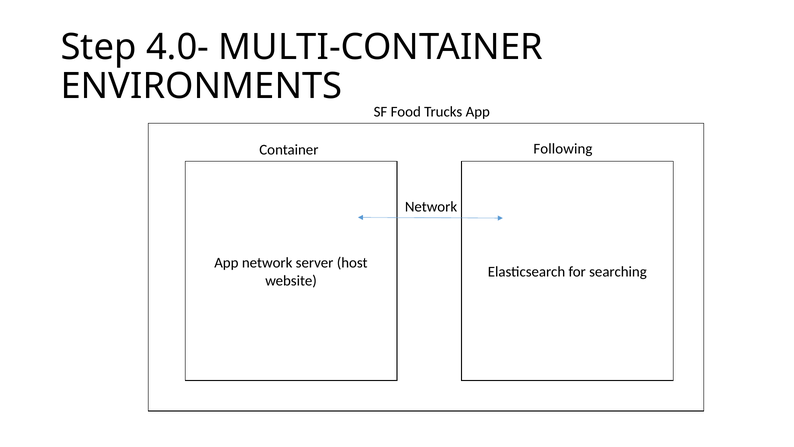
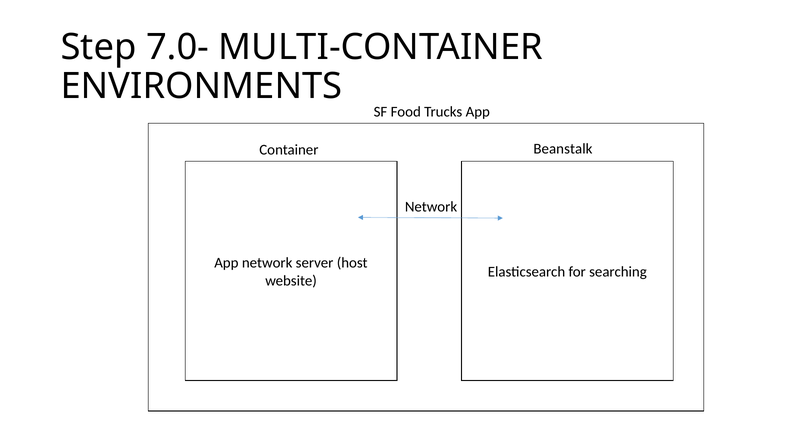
4.0-: 4.0- -> 7.0- (178, 47)
Following: Following -> Beanstalk (563, 149)
